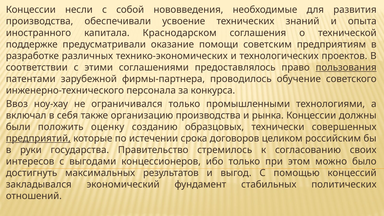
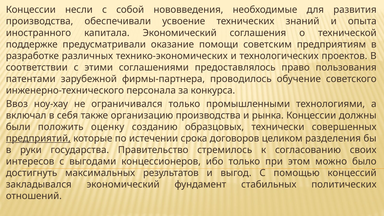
капитала Краснодарском: Краснодарском -> Экономический (180, 33)
пользования underline: present -> none (346, 67)
российским: российским -> разделения (333, 138)
